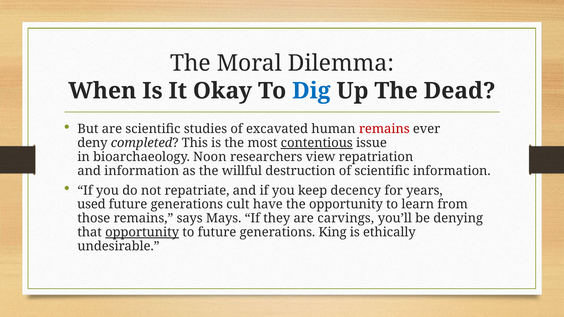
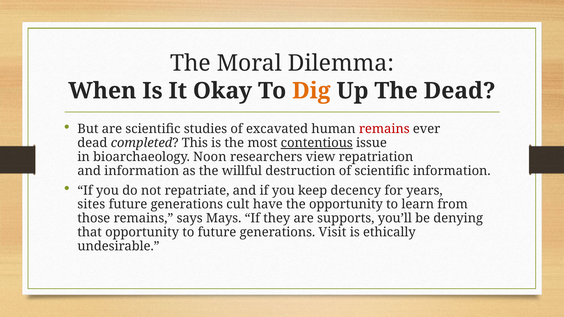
Dig colour: blue -> orange (311, 91)
deny: deny -> dead (92, 143)
used: used -> sites (91, 205)
carvings: carvings -> supports (346, 218)
opportunity underline: present -> none (142, 232)
King: King -> Visit (332, 232)
